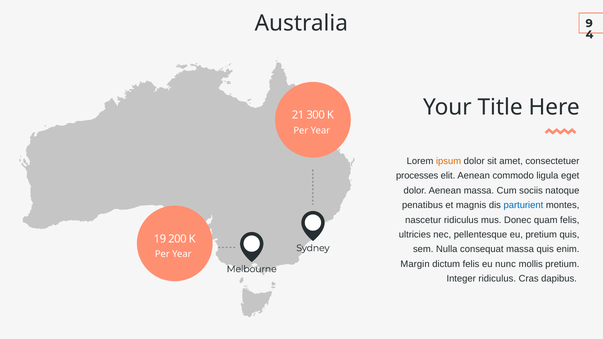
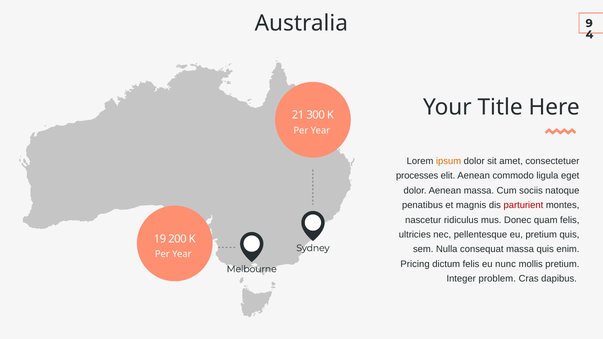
parturient colour: blue -> red (523, 205)
Margin: Margin -> Pricing (415, 264)
Integer ridiculus: ridiculus -> problem (497, 279)
